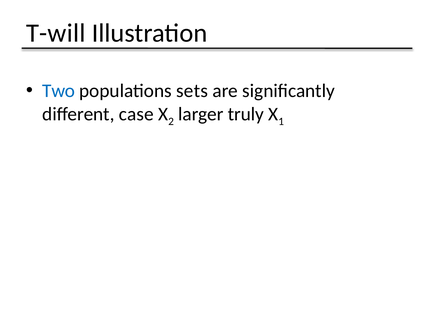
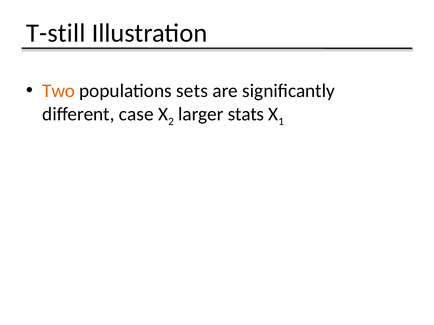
T-will: T-will -> T-still (56, 33)
Two colour: blue -> orange (59, 91)
truly: truly -> stats (246, 114)
